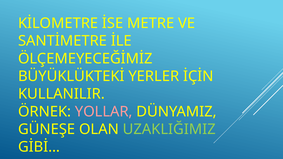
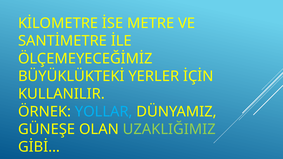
YOLLAR colour: pink -> light blue (104, 112)
